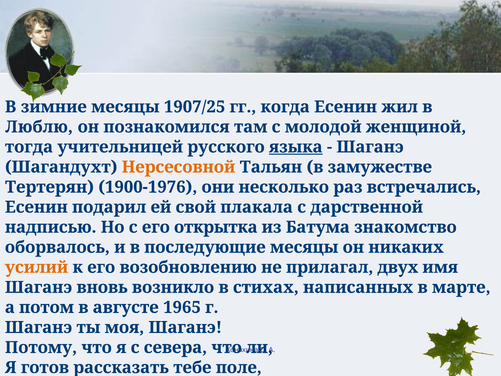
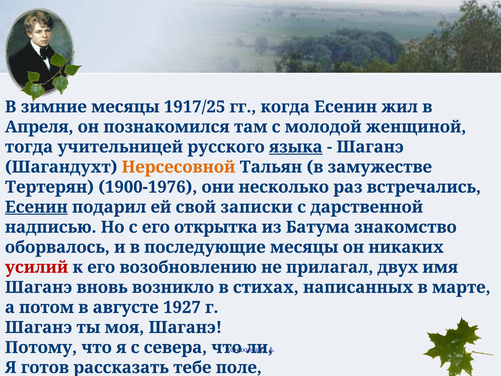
1907/25: 1907/25 -> 1917/25 (195, 107)
Люблю: Люблю -> Апреля (39, 127)
Есенин underline: none -> present (36, 207)
плакала: плакала -> записки (257, 207)
усилий colour: orange -> red (37, 267)
1965: 1965 -> 1927 (182, 307)
